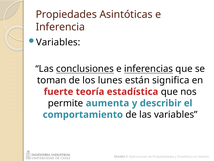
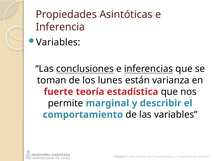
significa: significa -> varianza (171, 80)
aumenta: aumenta -> marginal (107, 103)
